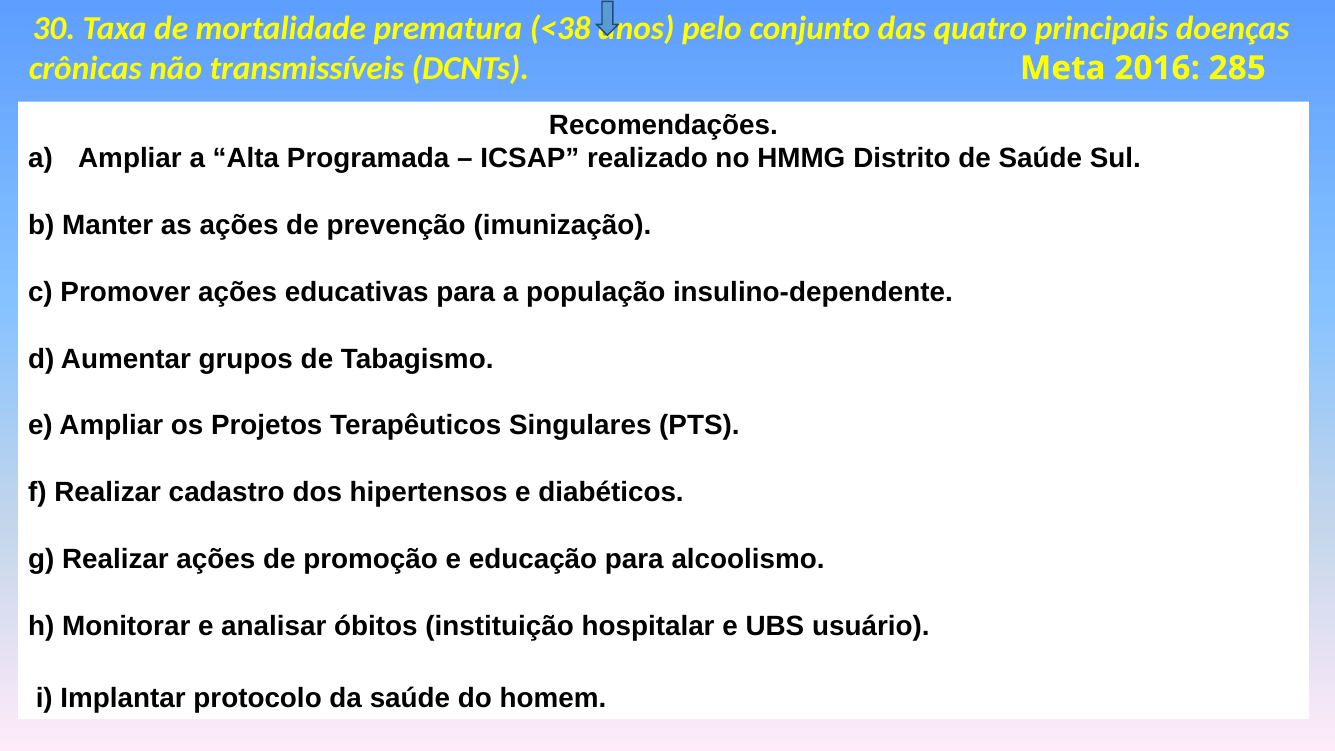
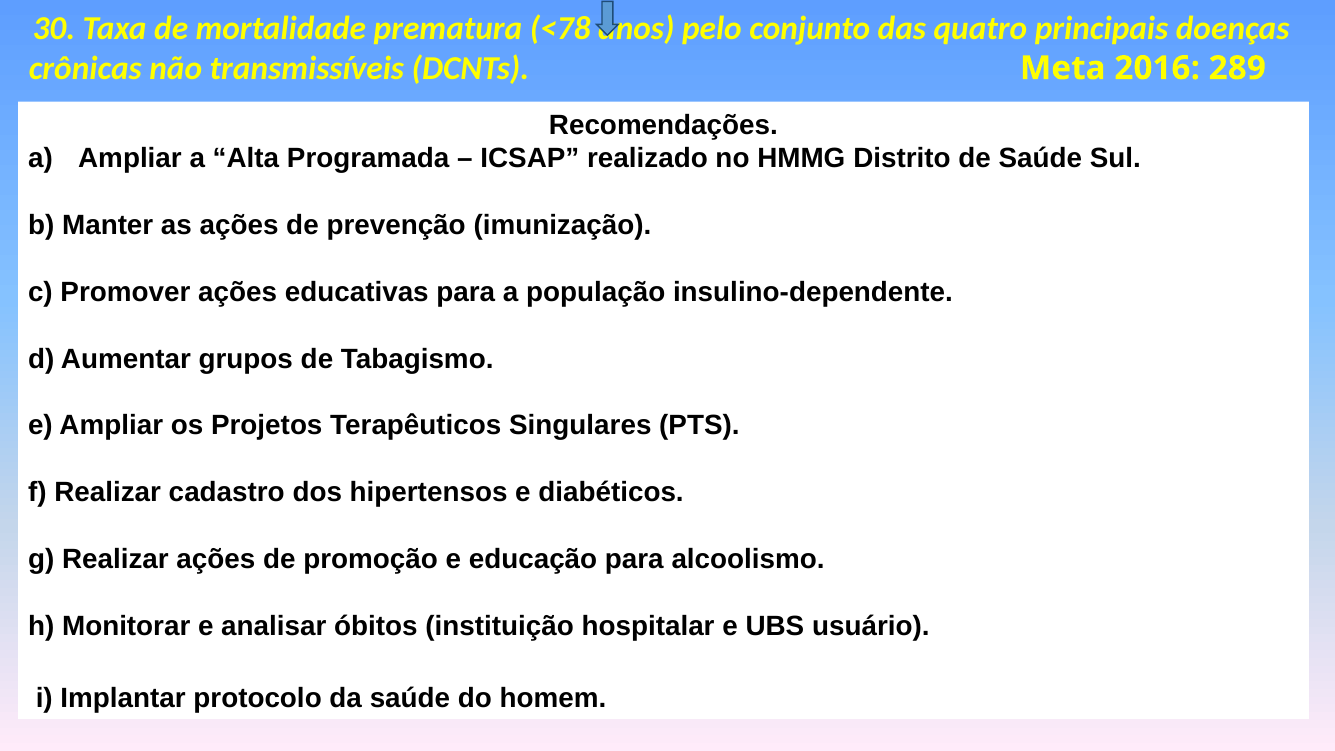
<38: <38 -> <78 (560, 28)
285: 285 -> 289 (1237, 68)
